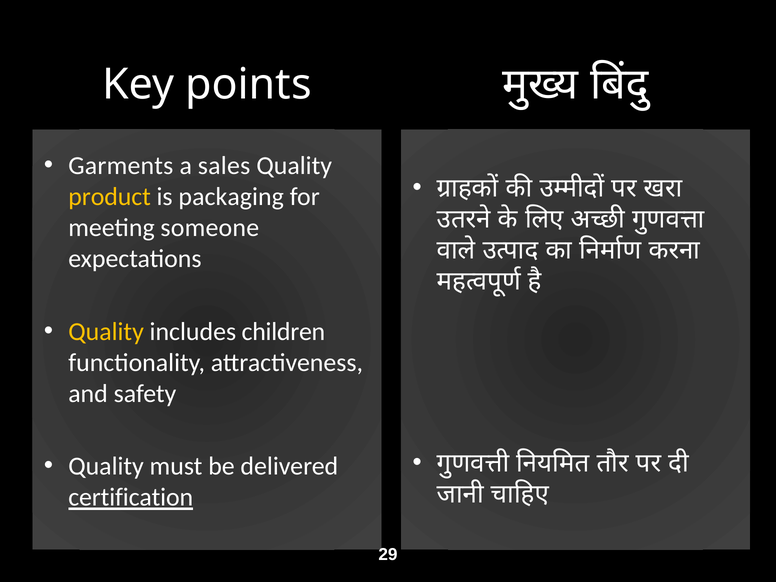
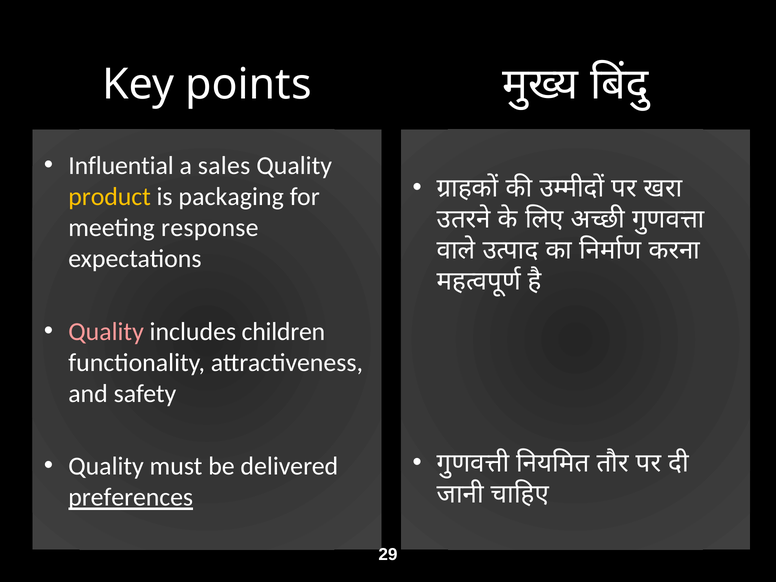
Garments: Garments -> Influential (121, 166)
someone: someone -> response (210, 228)
Quality colour: yellow -> pink (106, 331)
certification: certification -> preferences (131, 497)
